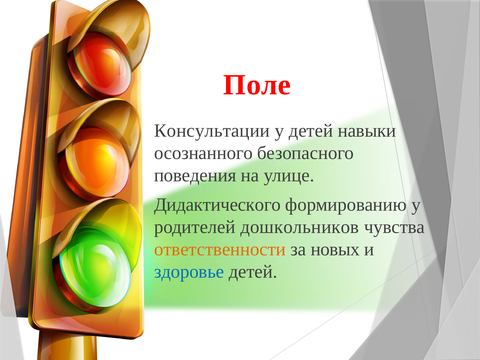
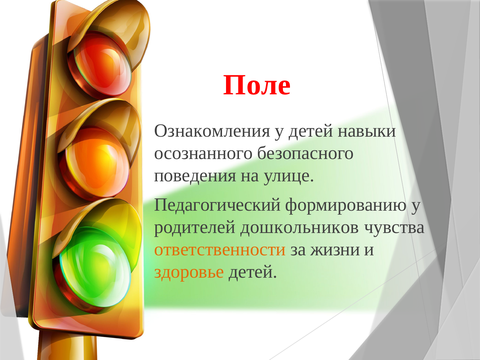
Консультации: Консультации -> Ознакомления (212, 131)
Дидактического: Дидактического -> Педагогический (217, 205)
новых: новых -> жизни (335, 249)
здоровье colour: blue -> orange (189, 272)
